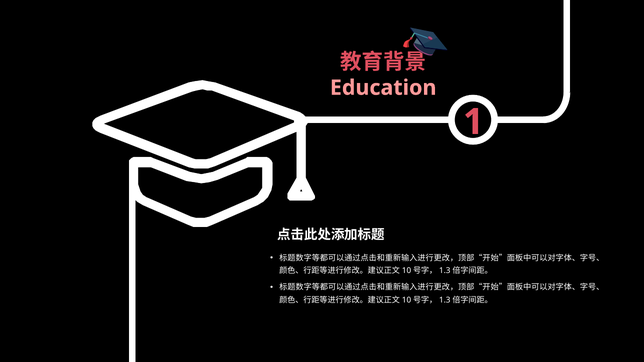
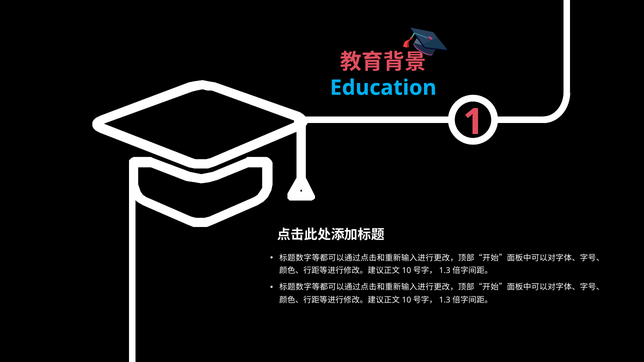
Education colour: pink -> light blue (383, 88)
